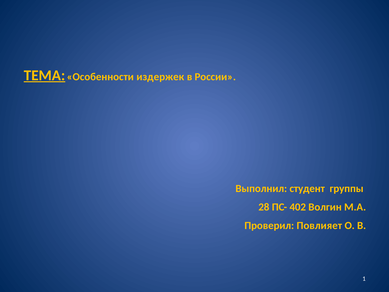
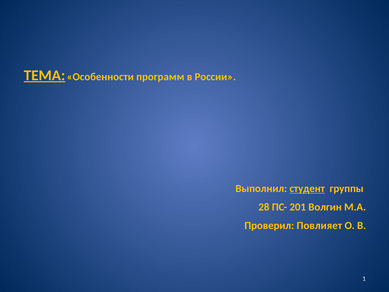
издержек: издержек -> программ (160, 77)
студент underline: none -> present (307, 188)
402: 402 -> 201 (298, 207)
